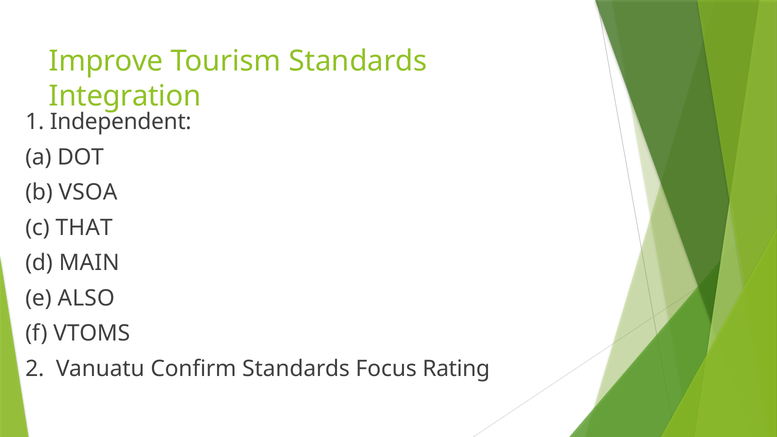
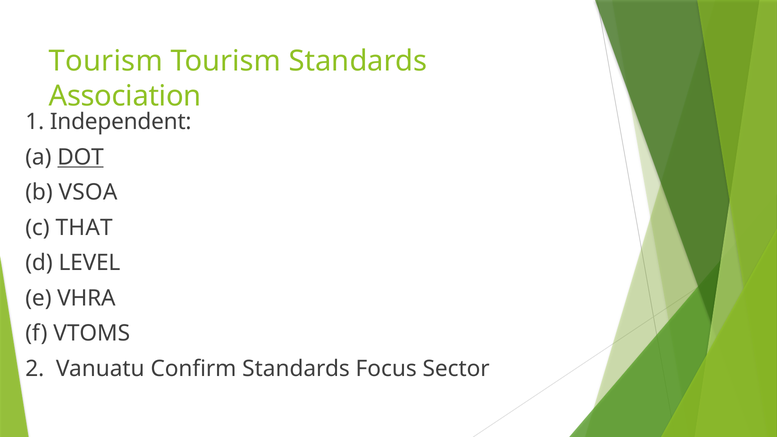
Improve: Improve -> Tourism (106, 61)
Integration: Integration -> Association (125, 96)
DOT underline: none -> present (81, 157)
MAIN: MAIN -> LEVEL (89, 263)
ALSO: ALSO -> VHRA (86, 298)
Rating: Rating -> Sector (456, 369)
